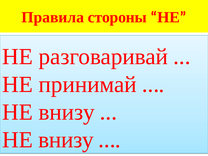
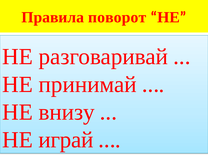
стороны: стороны -> поворот (117, 17)
внизу: внизу -> играй (66, 140)
